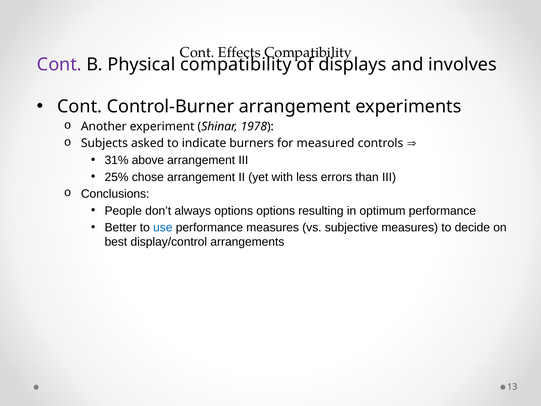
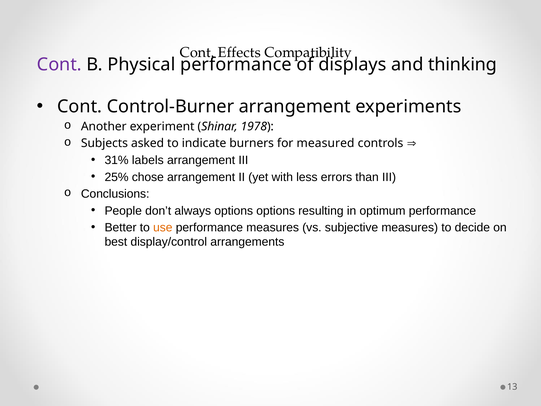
Physical compatibility: compatibility -> performance (236, 64)
involves: involves -> thinking (463, 64)
above: above -> labels (148, 160)
use colour: blue -> orange (163, 227)
